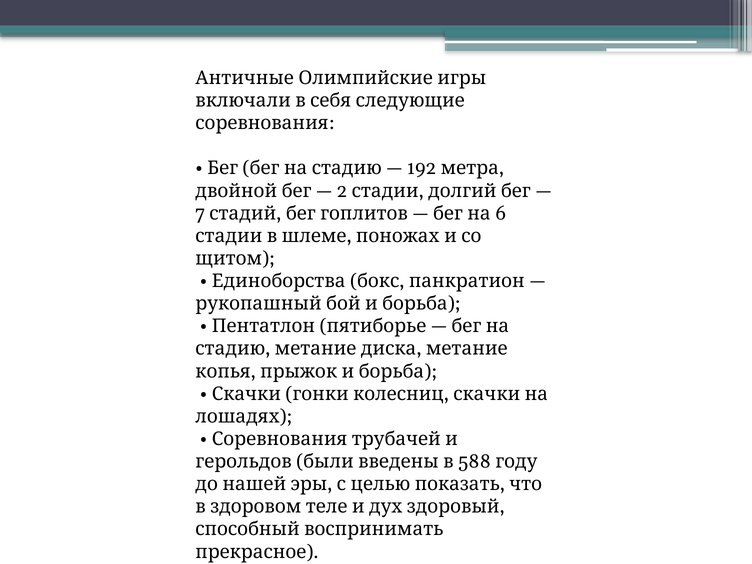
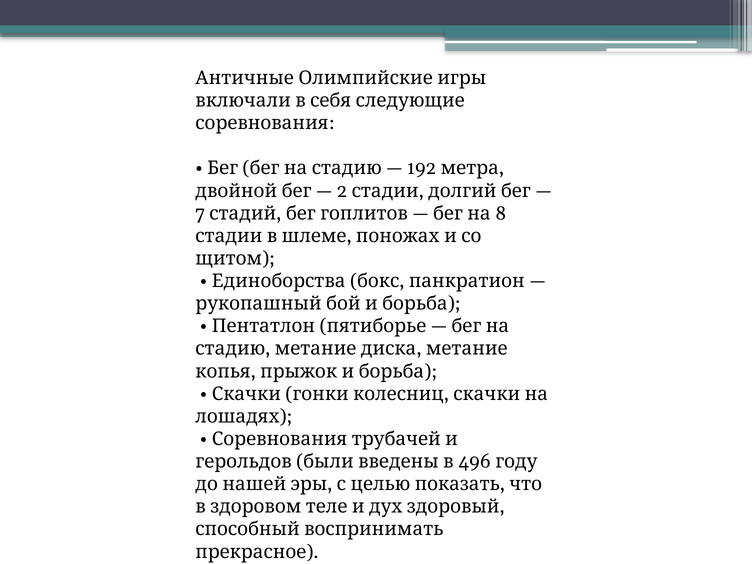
6: 6 -> 8 (501, 213)
588: 588 -> 496 (475, 462)
